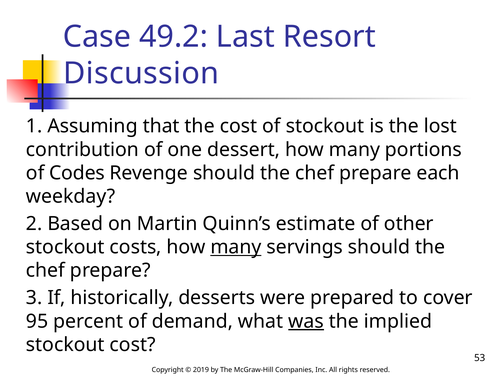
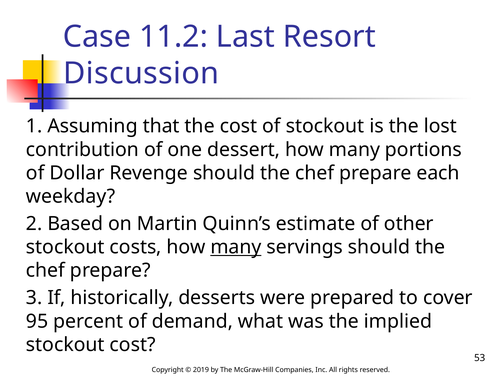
49.2: 49.2 -> 11.2 (174, 37)
Codes: Codes -> Dollar (77, 173)
was underline: present -> none (306, 321)
